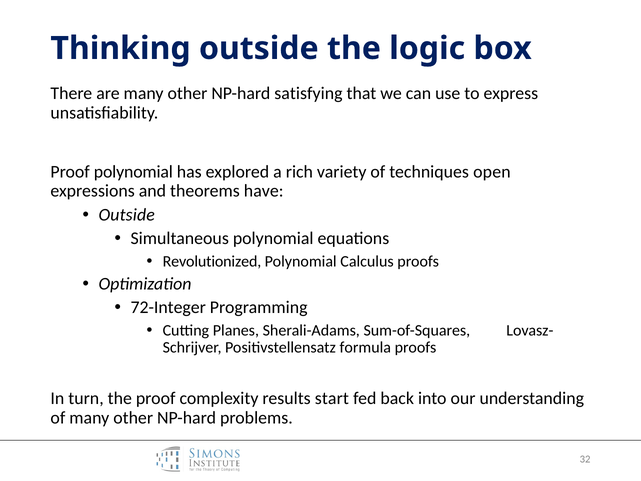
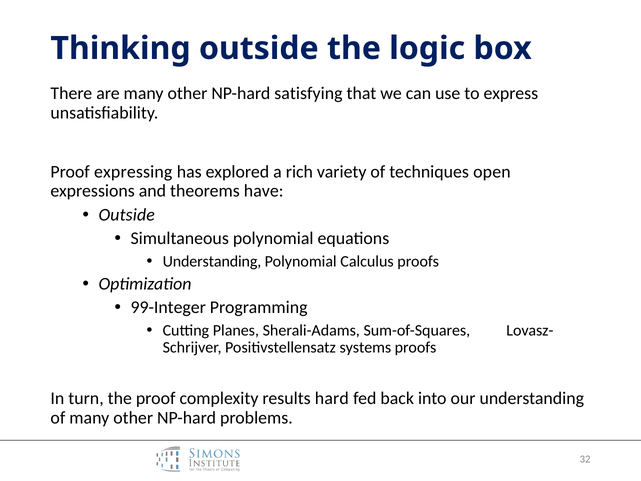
Proof polynomial: polynomial -> expressing (133, 172)
Revolutionized: Revolutionized -> Understanding (212, 261)
72-Integer: 72-Integer -> 99-Integer (168, 307)
formula: formula -> systems (365, 347)
start: start -> hard (332, 398)
